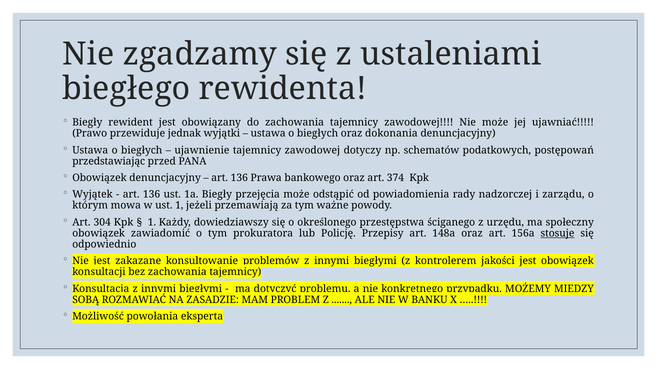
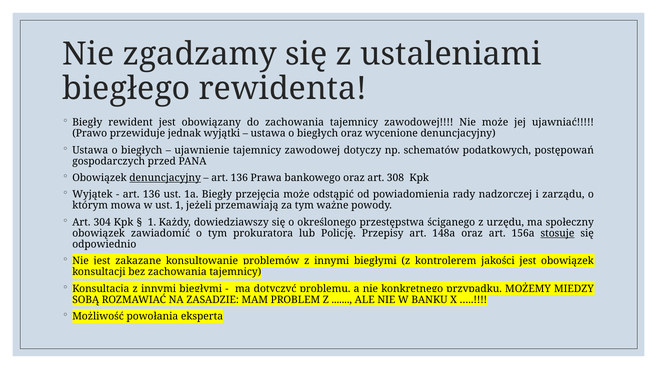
dokonania: dokonania -> wycenione (391, 134)
przedstawiając: przedstawiając -> gospodarczych (109, 162)
denuncjacyjny underline: none -> present (165, 178)
374: 374 -> 308 (395, 178)
